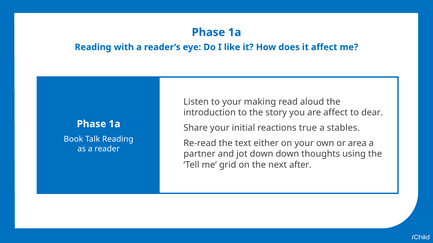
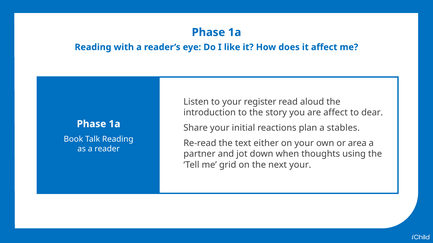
making: making -> register (260, 102)
true: true -> plan (308, 128)
down down: down -> when (287, 154)
next after: after -> your (300, 165)
